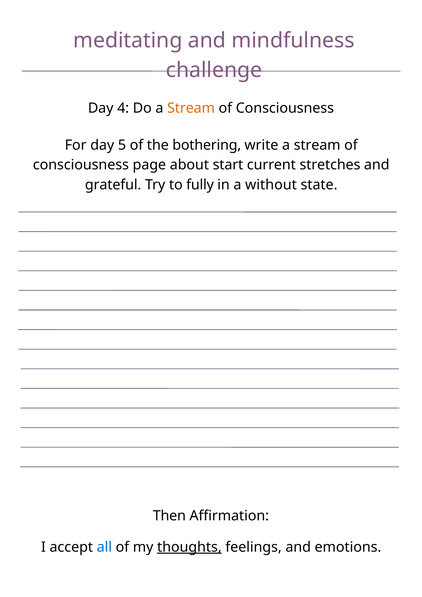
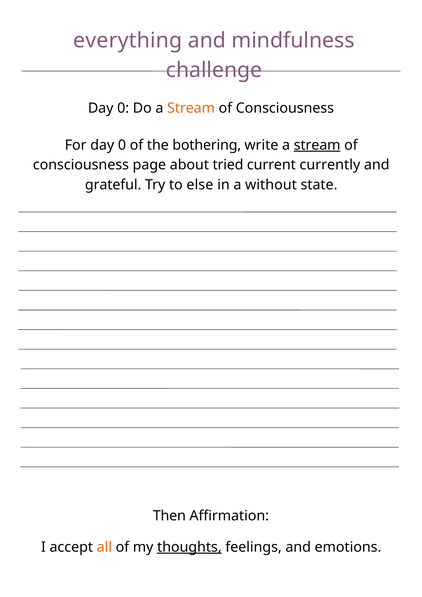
meditating: meditating -> everything (128, 40)
4: 4 -> 0 (123, 108)
For day 5: 5 -> 0 (122, 145)
stream underline: none -> present (317, 145)
start: start -> tried (228, 165)
stretches: stretches -> currently (330, 165)
fully: fully -> else (200, 185)
all colour: blue -> orange (104, 547)
